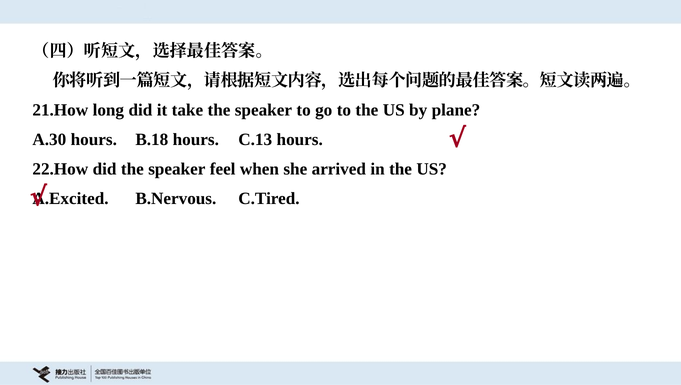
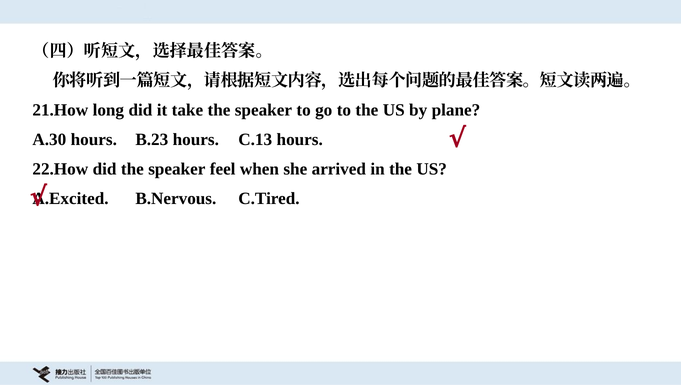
B.18: B.18 -> B.23 (152, 140)
